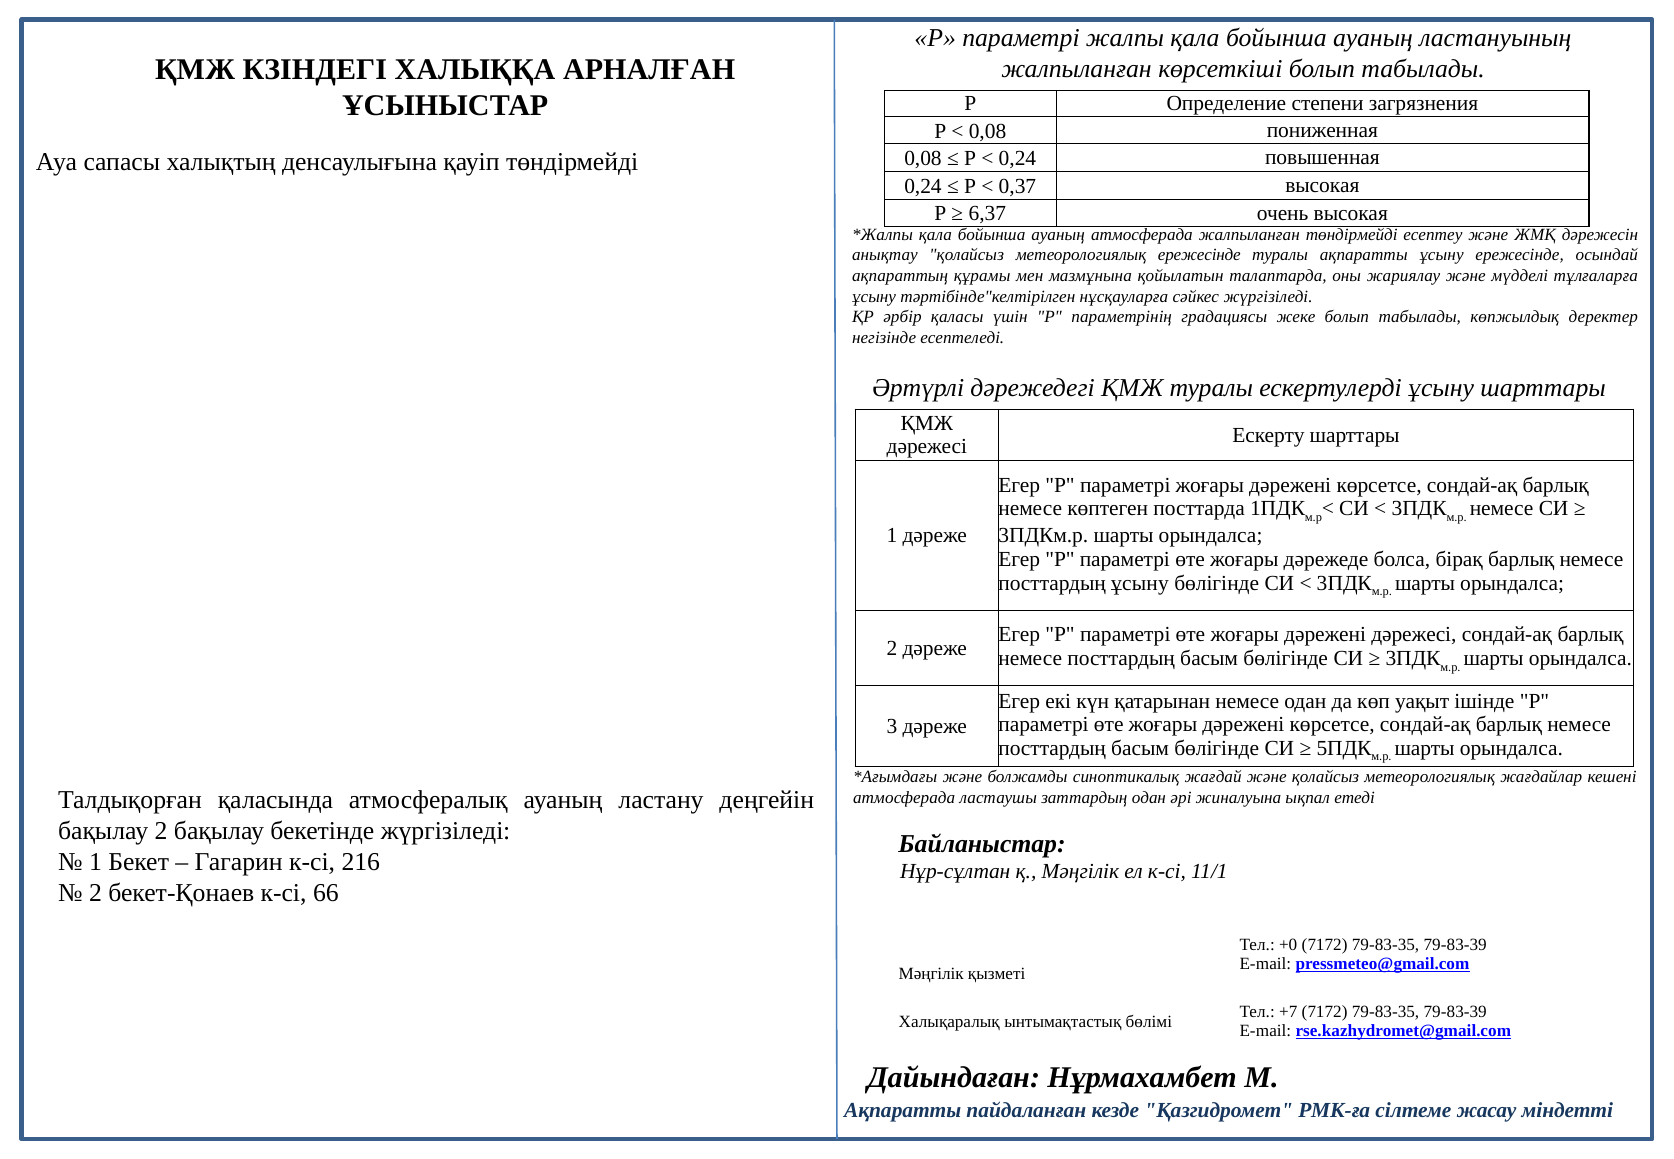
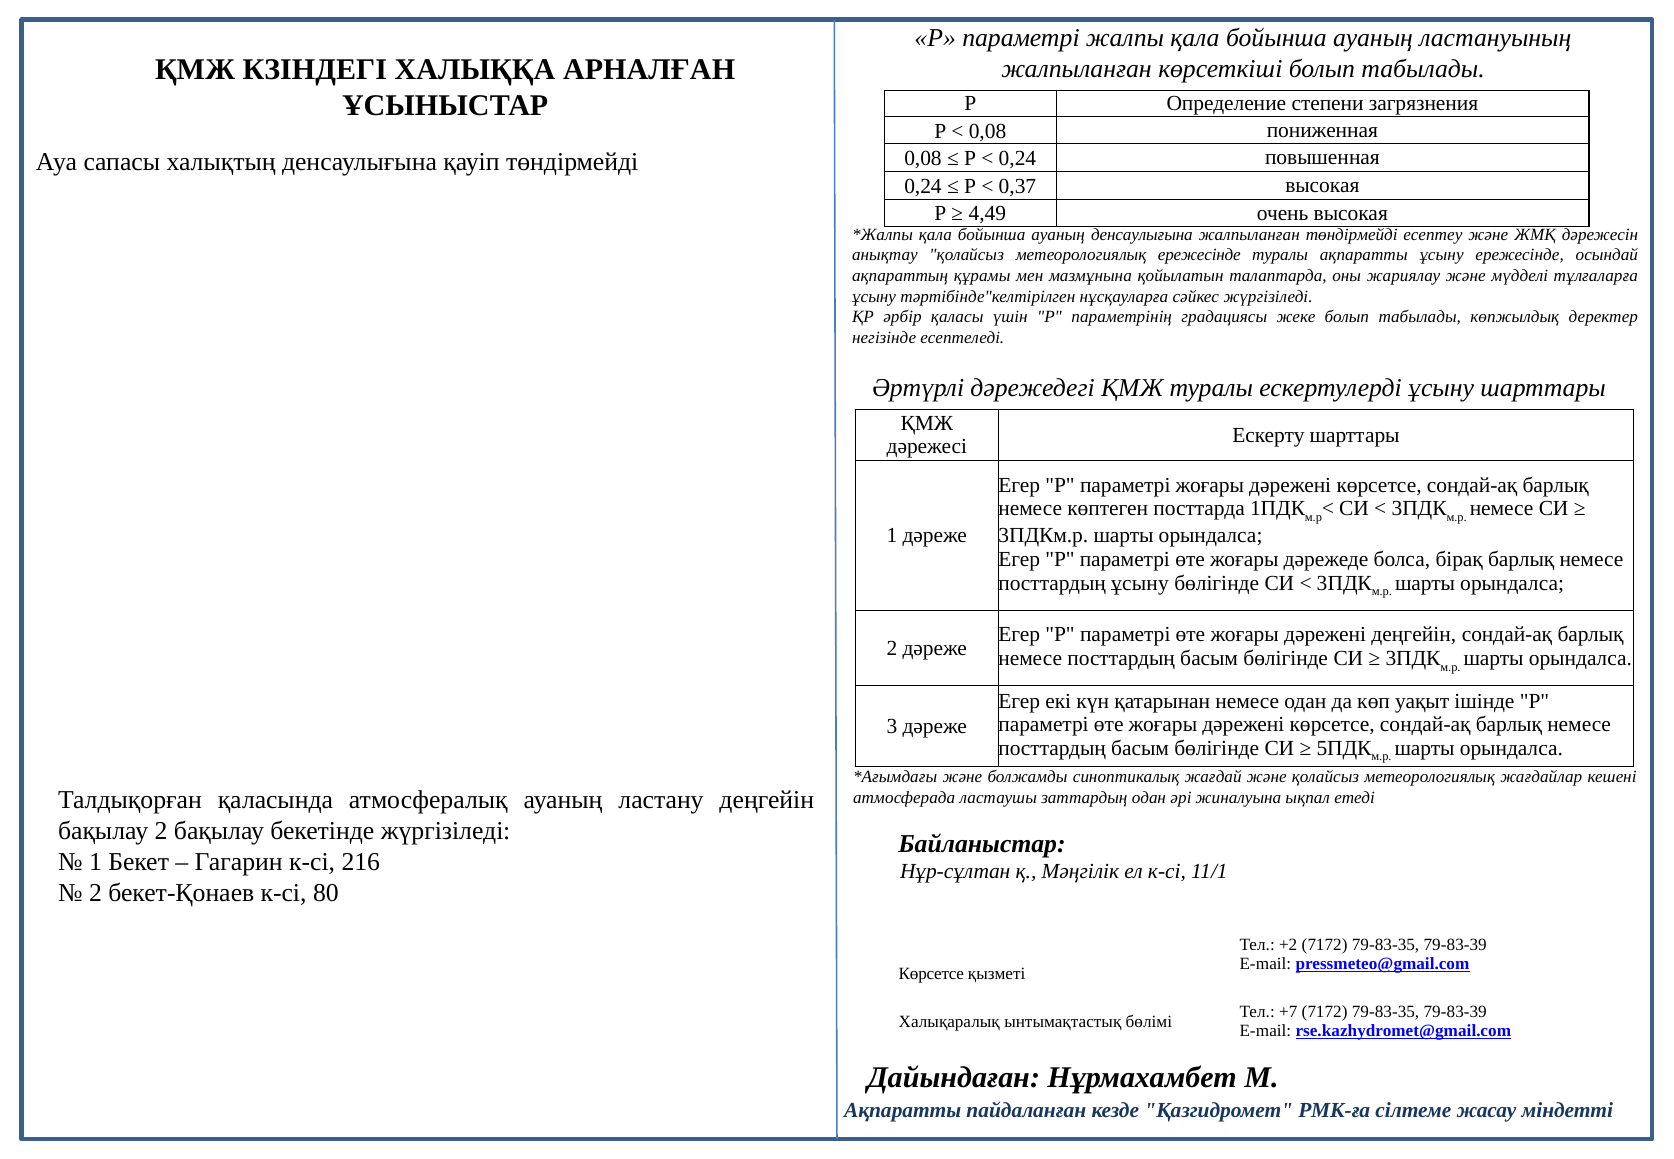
6,37: 6,37 -> 4,49 (987, 214)
ауаның атмосферада: атмосферада -> денсаулығына (1142, 235)
дәрежені дәрежесі: дәрежесі -> деңгейін (1414, 635)
66: 66 -> 80 (326, 893)
+0: +0 -> +2 (1288, 945)
Мәңгілік: Мәңгілік -> Көрсетсе (931, 973)
